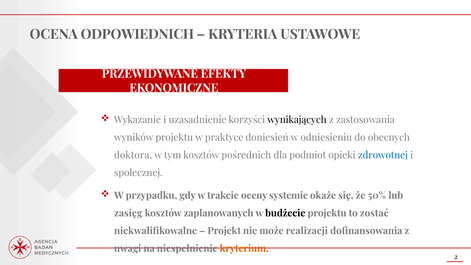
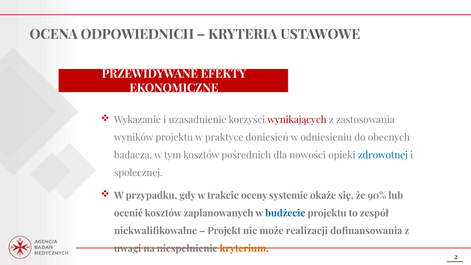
wynikających colour: black -> red (297, 120)
doktora: doktora -> badacza (133, 155)
podmiot: podmiot -> nowości (308, 155)
50%: 50% -> 90% (377, 195)
zasięg: zasięg -> ocenić (128, 213)
budżecie colour: black -> blue (285, 213)
zostać: zostać -> zespół (374, 213)
